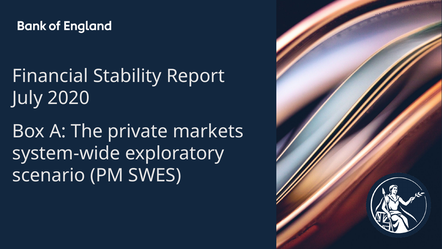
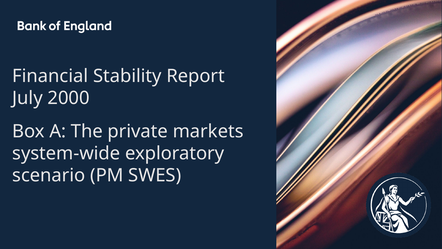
2020: 2020 -> 2000 (69, 98)
